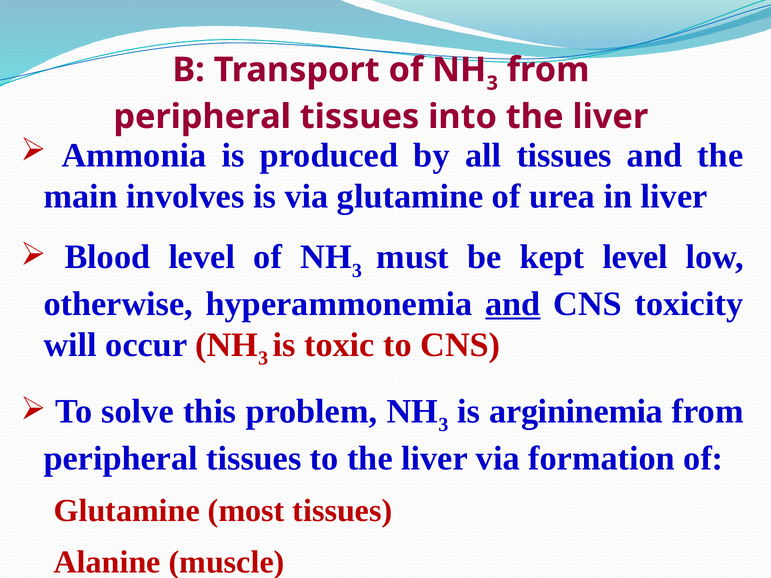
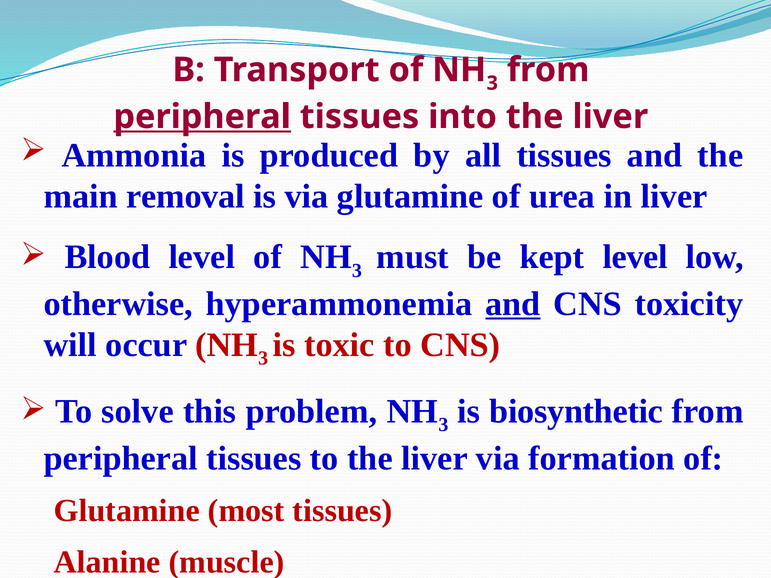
peripheral underline: none -> present (202, 117)
involves: involves -> removal (186, 196)
argininemia: argininemia -> biosynthetic (576, 412)
